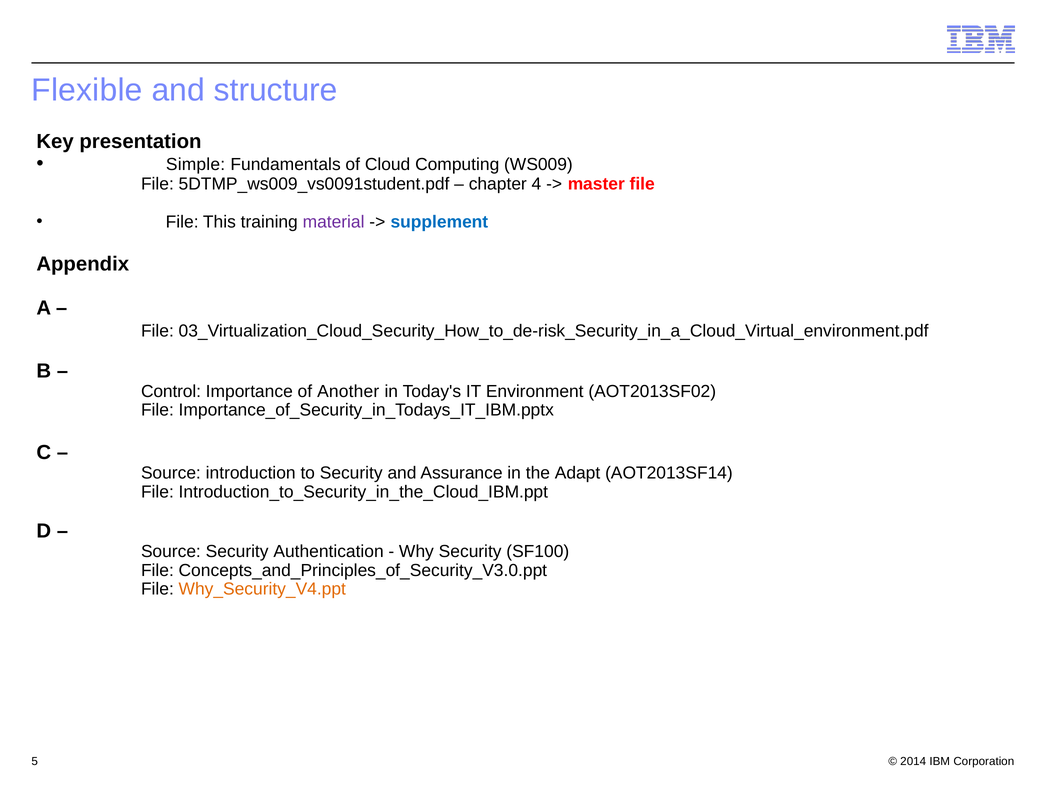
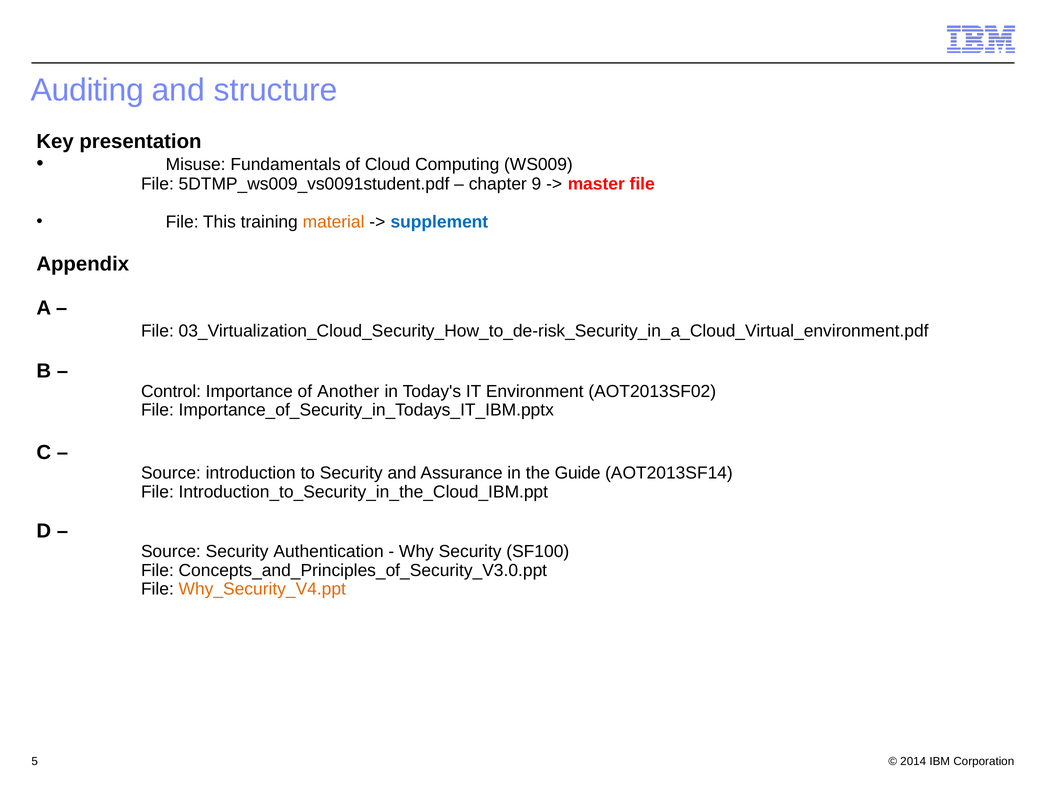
Flexible: Flexible -> Auditing (87, 90)
Simple: Simple -> Misuse (196, 164)
4: 4 -> 9 (536, 184)
material colour: purple -> orange (334, 222)
Adapt: Adapt -> Guide (578, 473)
